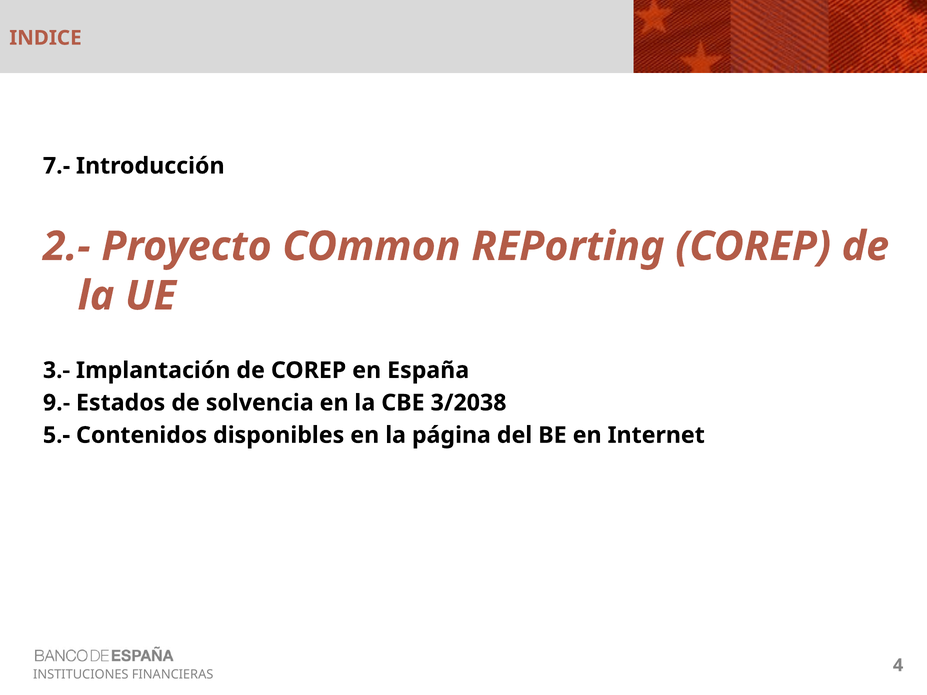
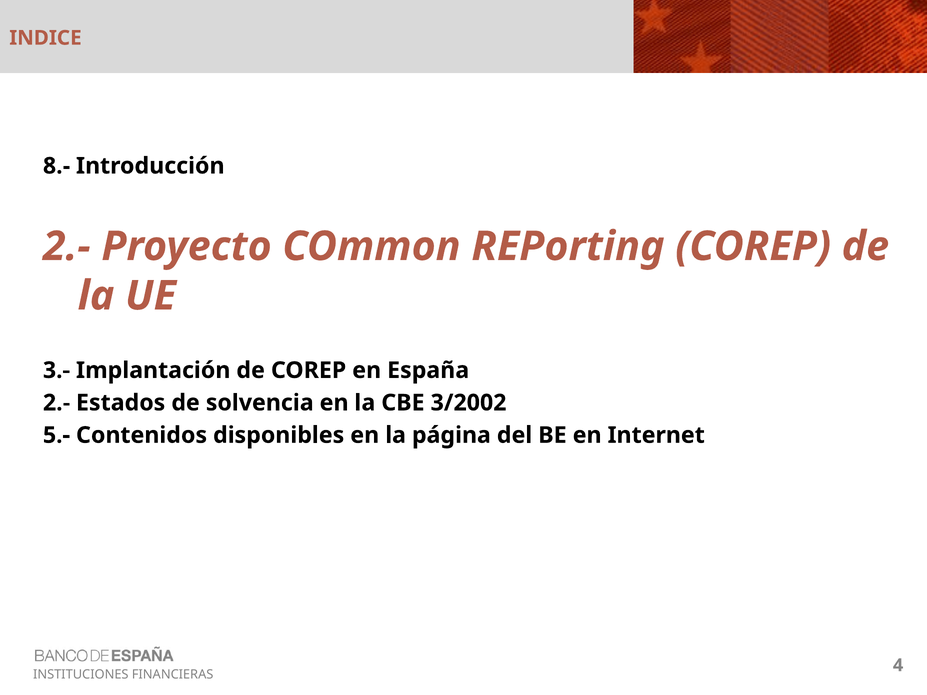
7.-: 7.- -> 8.- (56, 166)
9.-: 9.- -> 2.- (56, 403)
3/2038: 3/2038 -> 3/2002 (469, 403)
